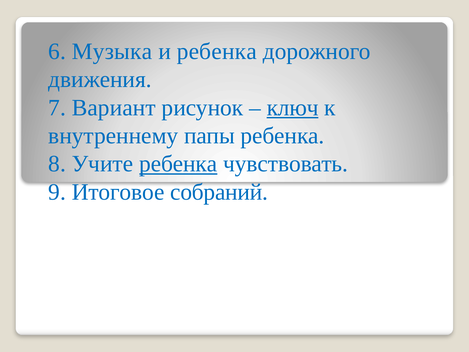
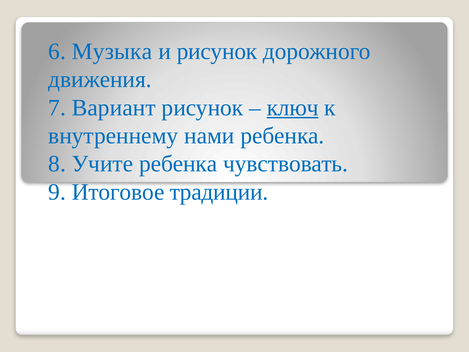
и ребенка: ребенка -> рисунок (217, 51)
папы: папы -> нами (209, 136)
ребенка underline: present -> none (178, 164)
собраний: собраний -> традиции (219, 192)
